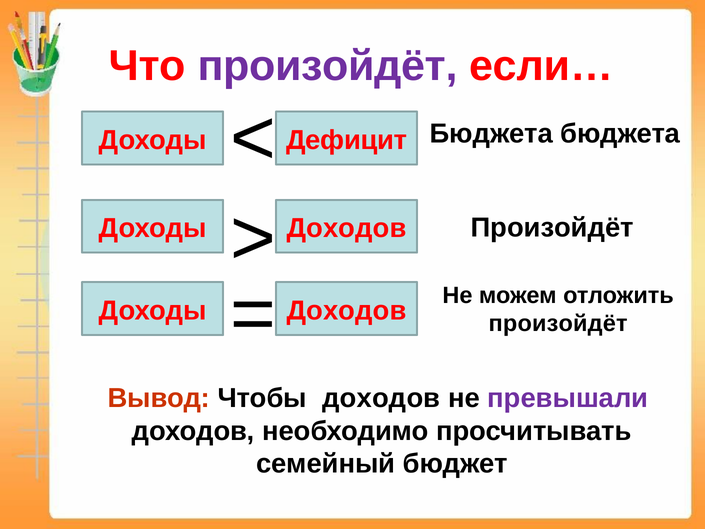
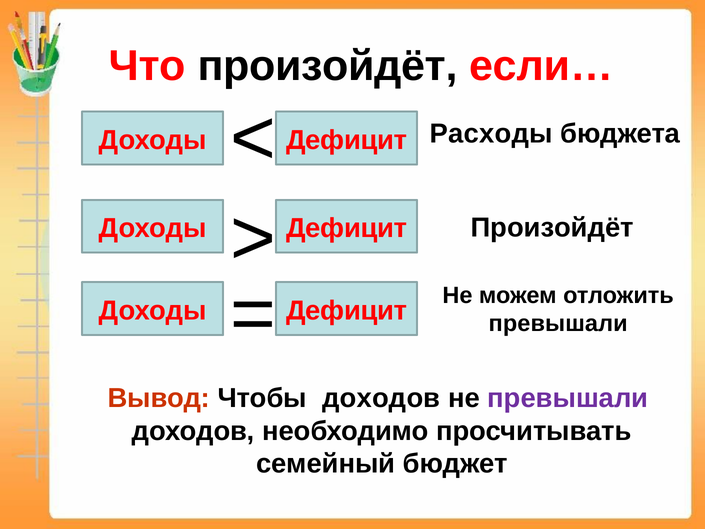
произойдёт colour: purple -> black (328, 66)
Бюджета: Бюджета -> Расходы (491, 133)
Доходов: Доходов -> Дефицит (347, 228)
Доходов: Доходов -> Дефицит (347, 310)
произойдёт: произойдёт -> превышали (558, 324)
